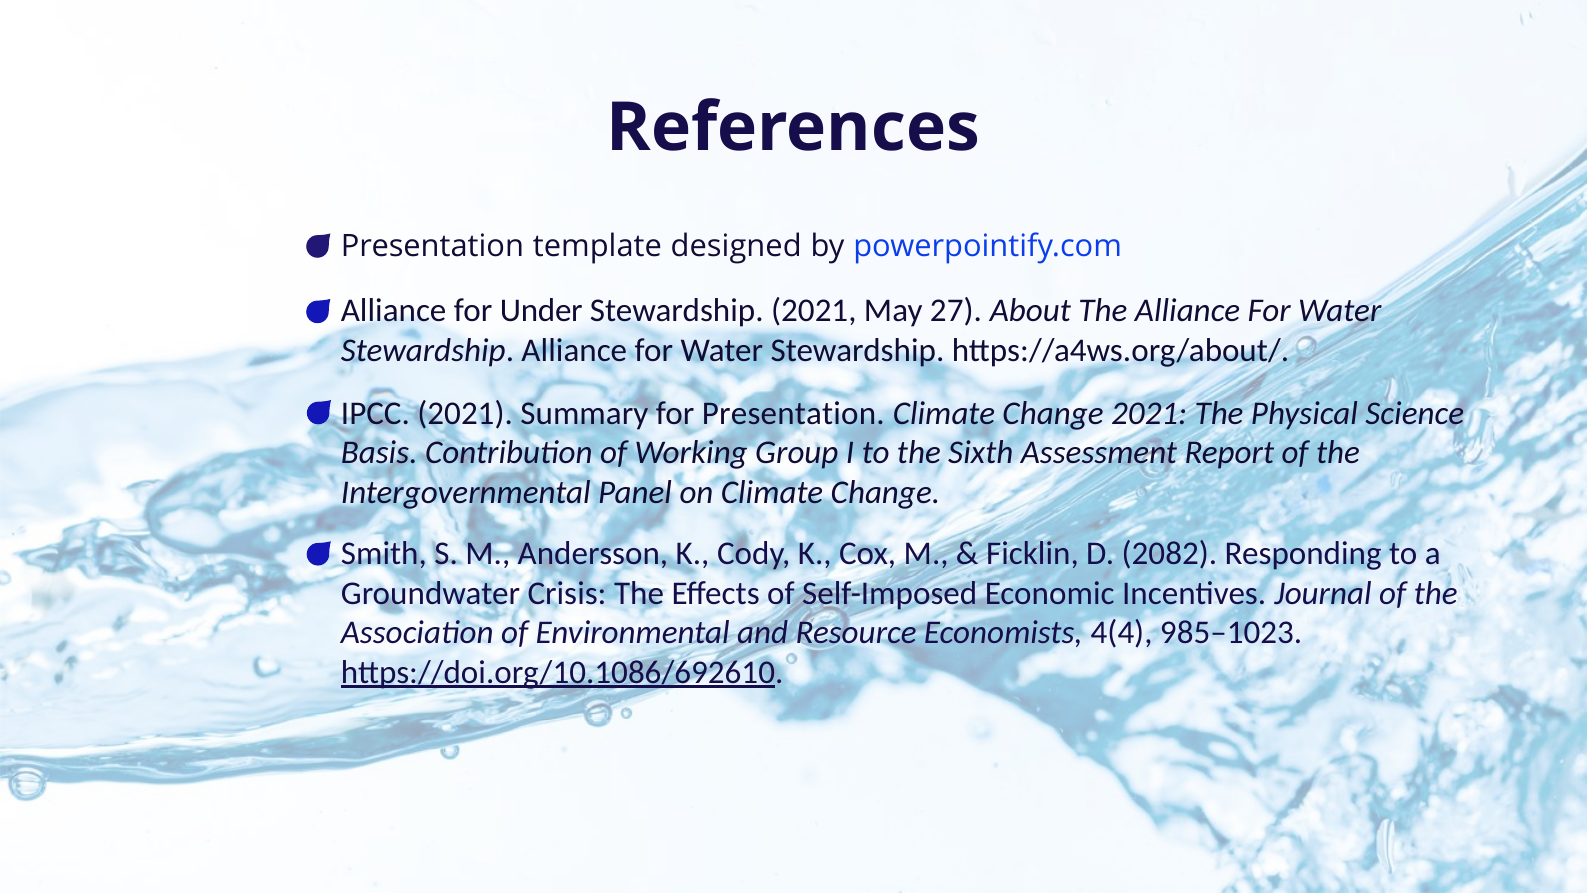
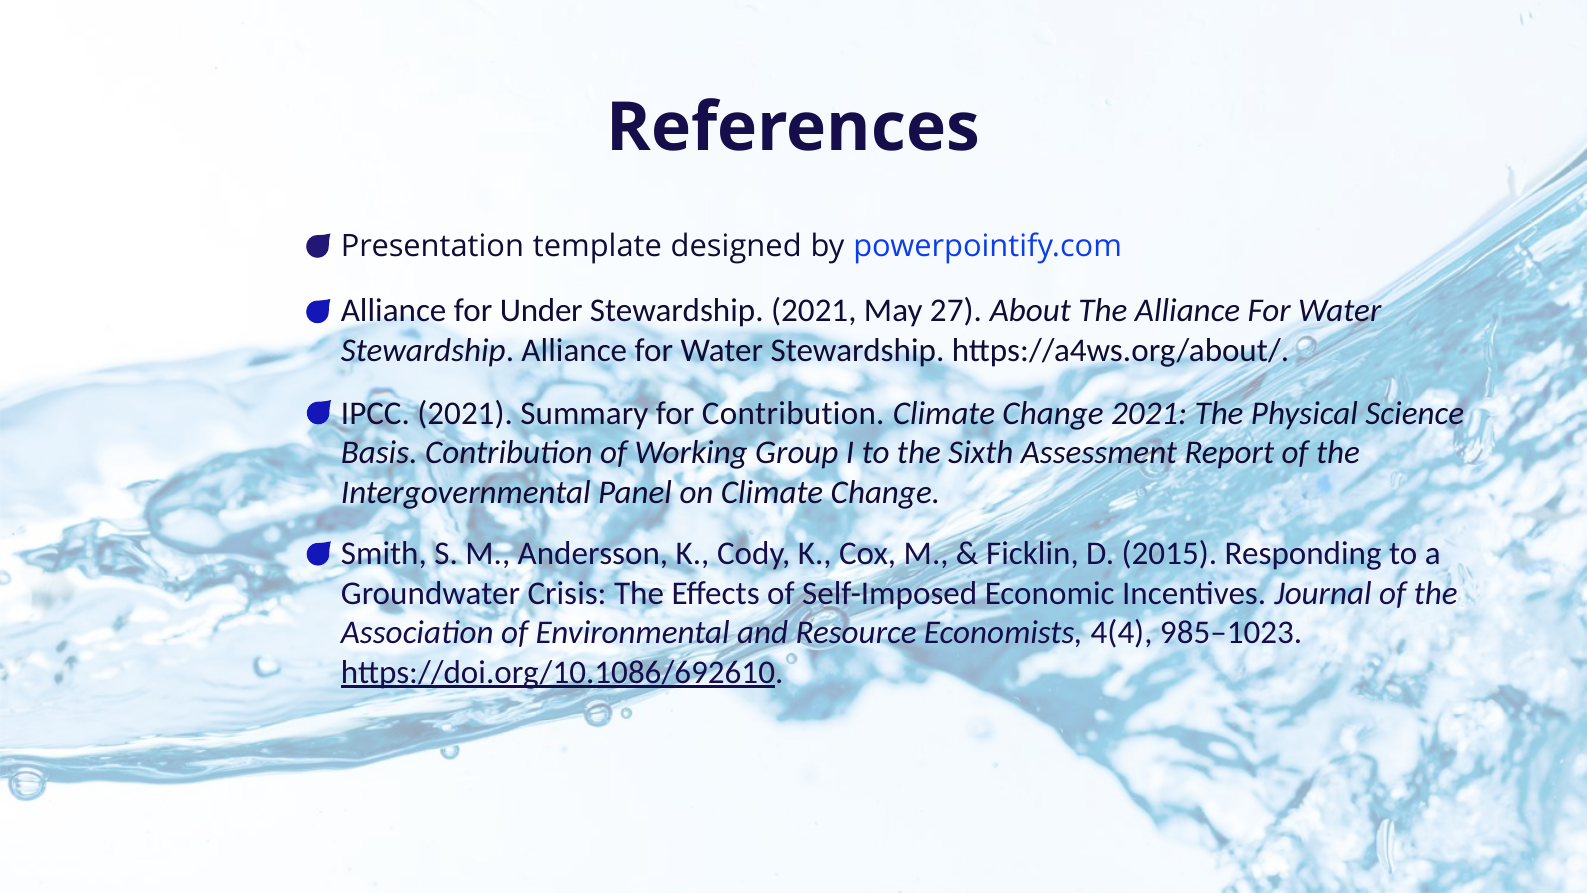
for Presentation: Presentation -> Contribution (793, 413)
2082: 2082 -> 2015 (1169, 553)
